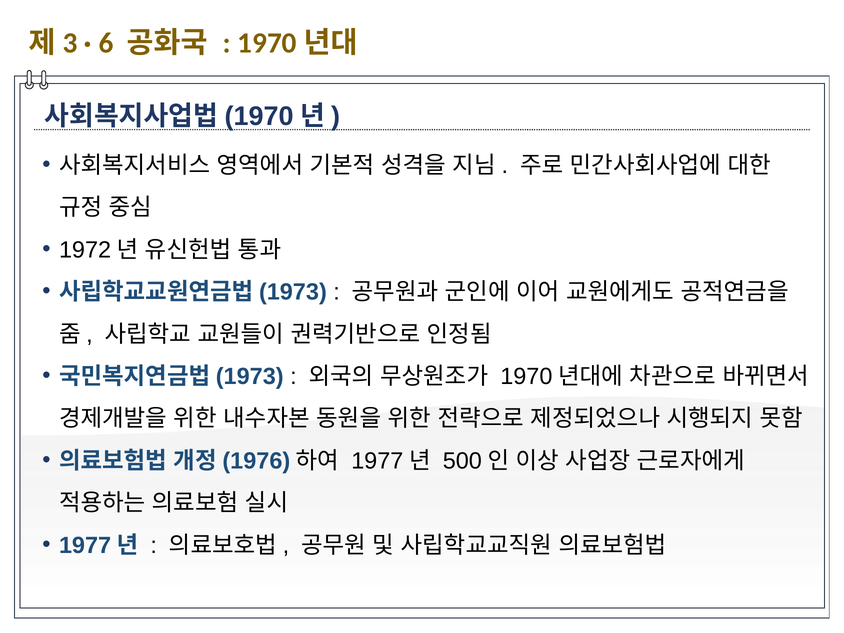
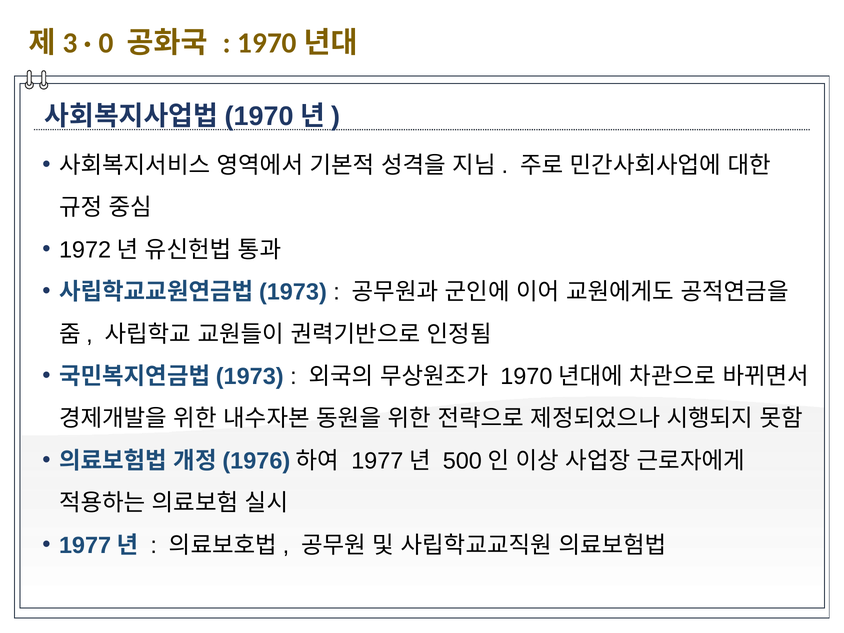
6: 6 -> 0 (106, 43)
